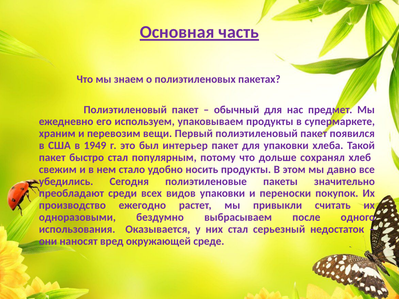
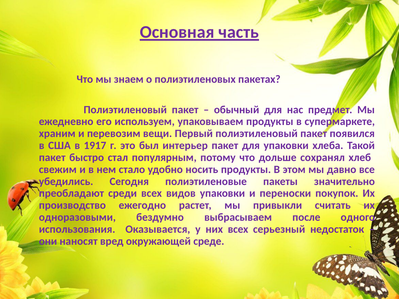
1949: 1949 -> 1917 (95, 146)
них стал: стал -> всех (238, 229)
